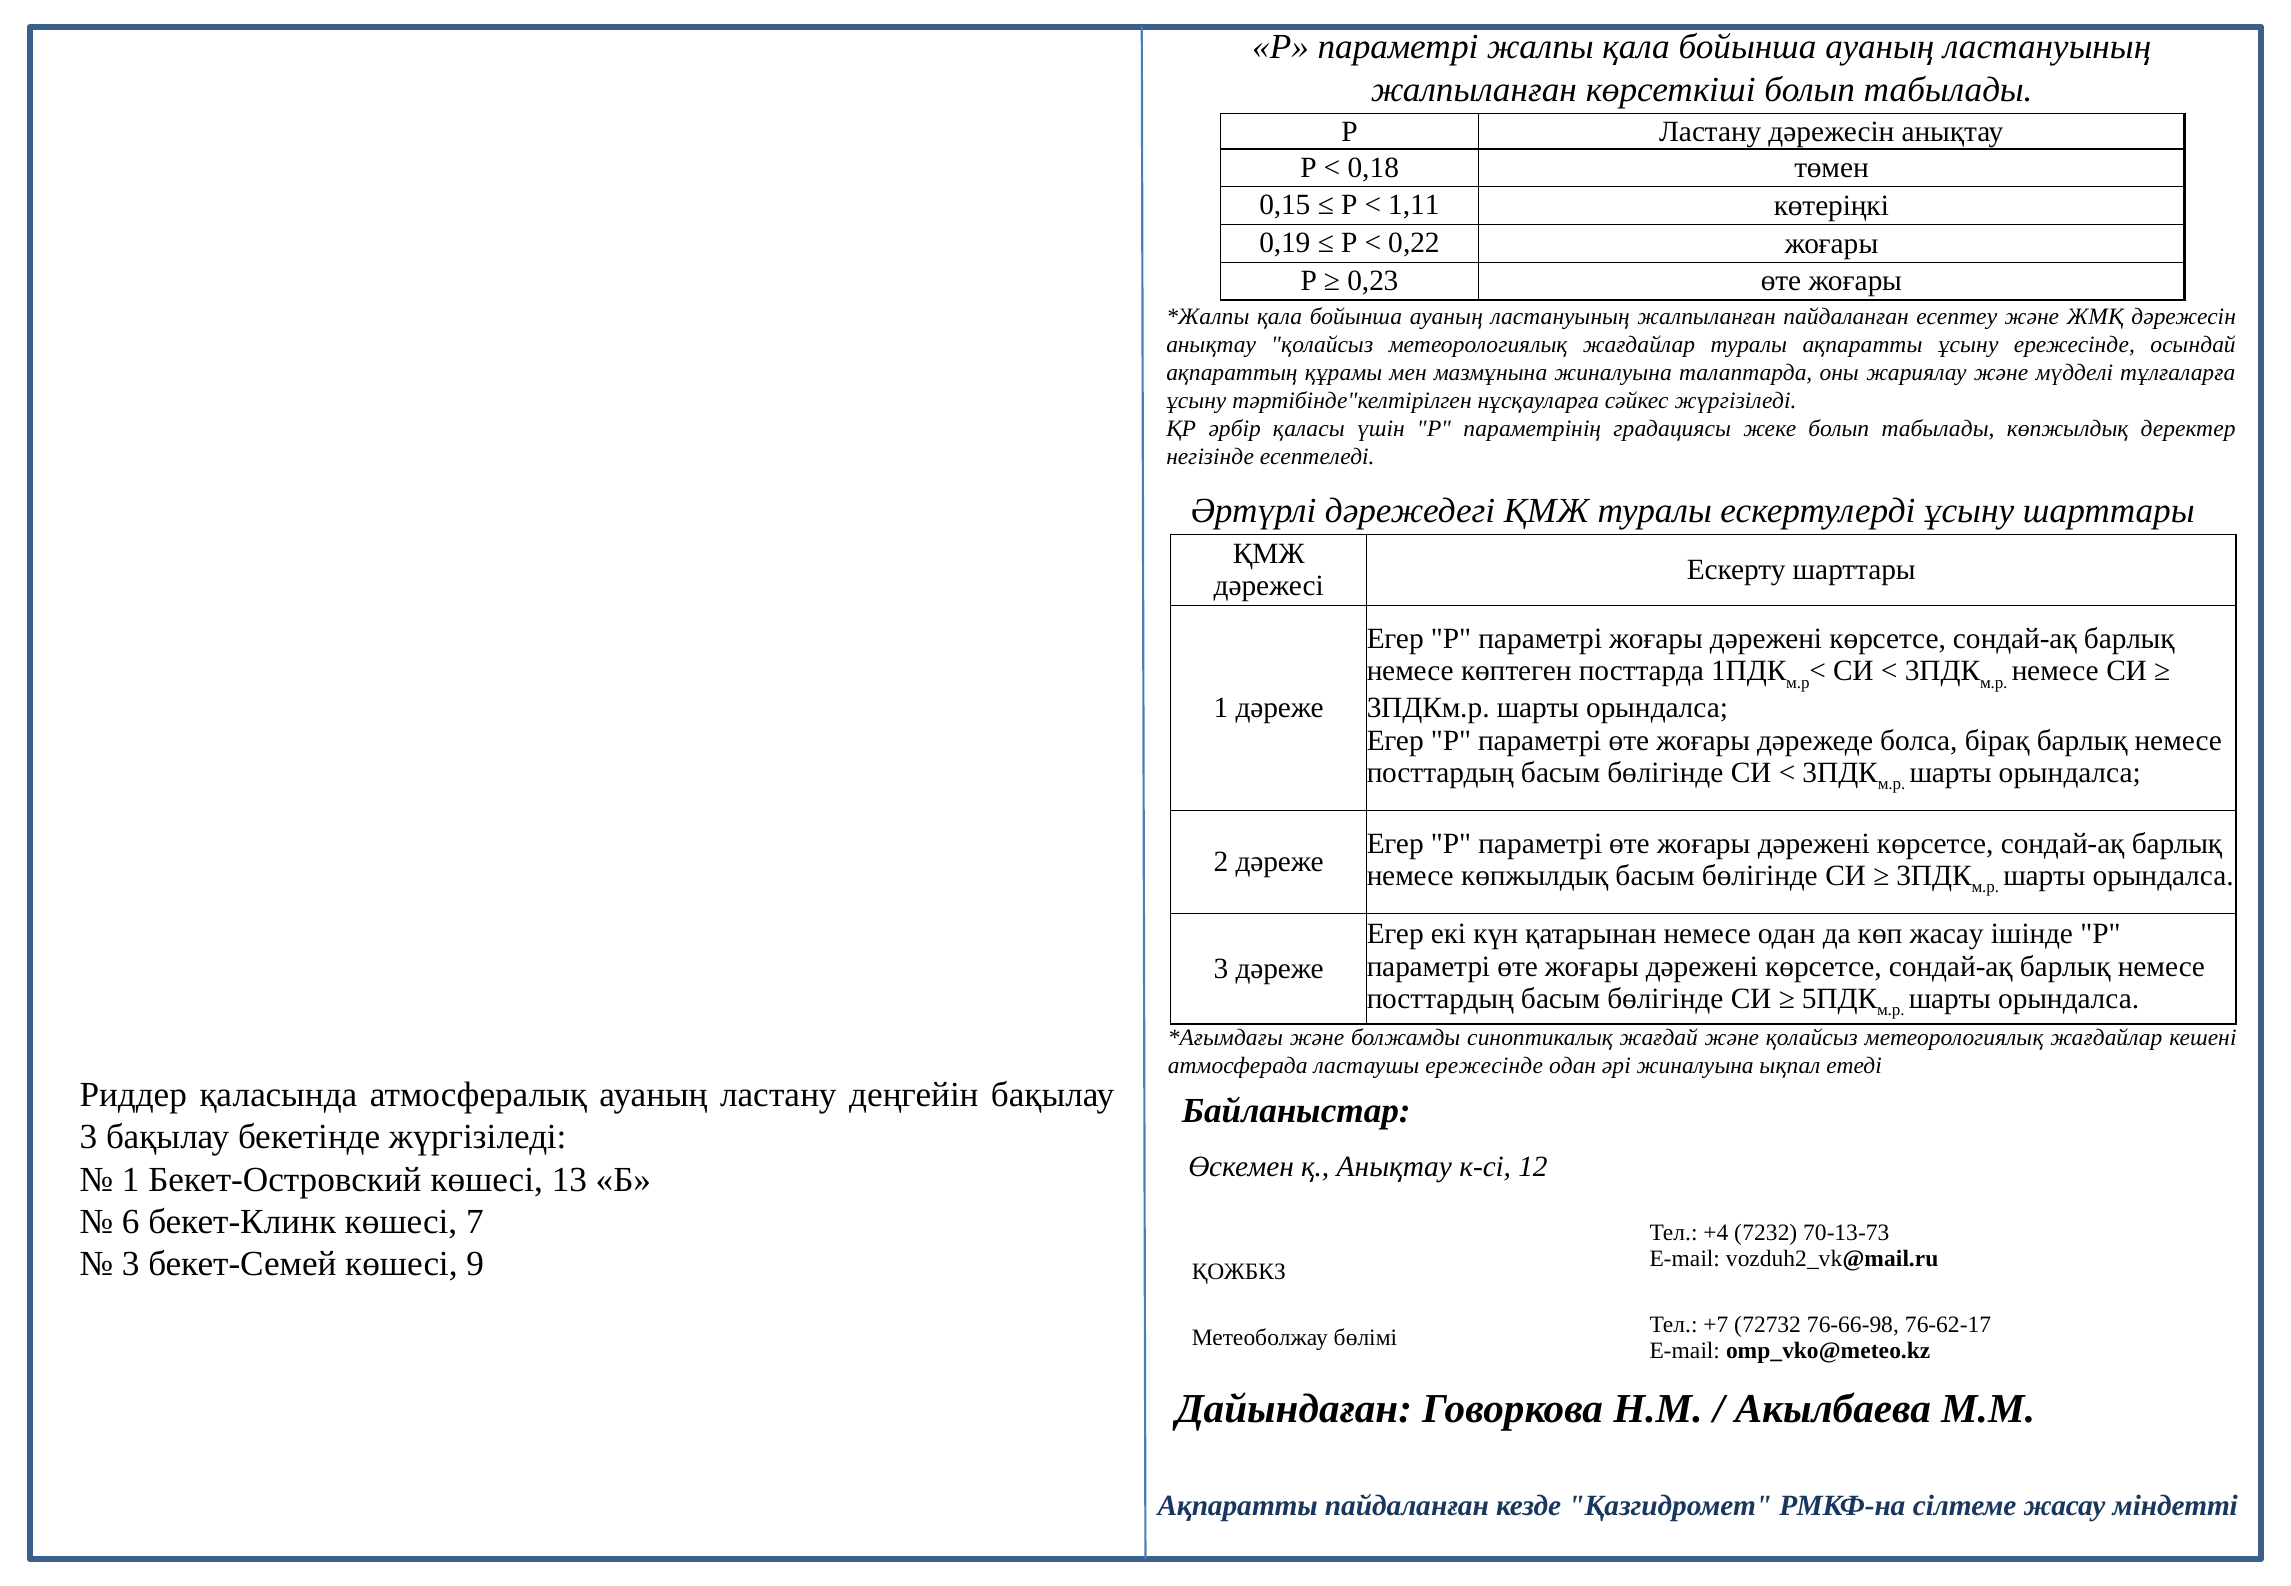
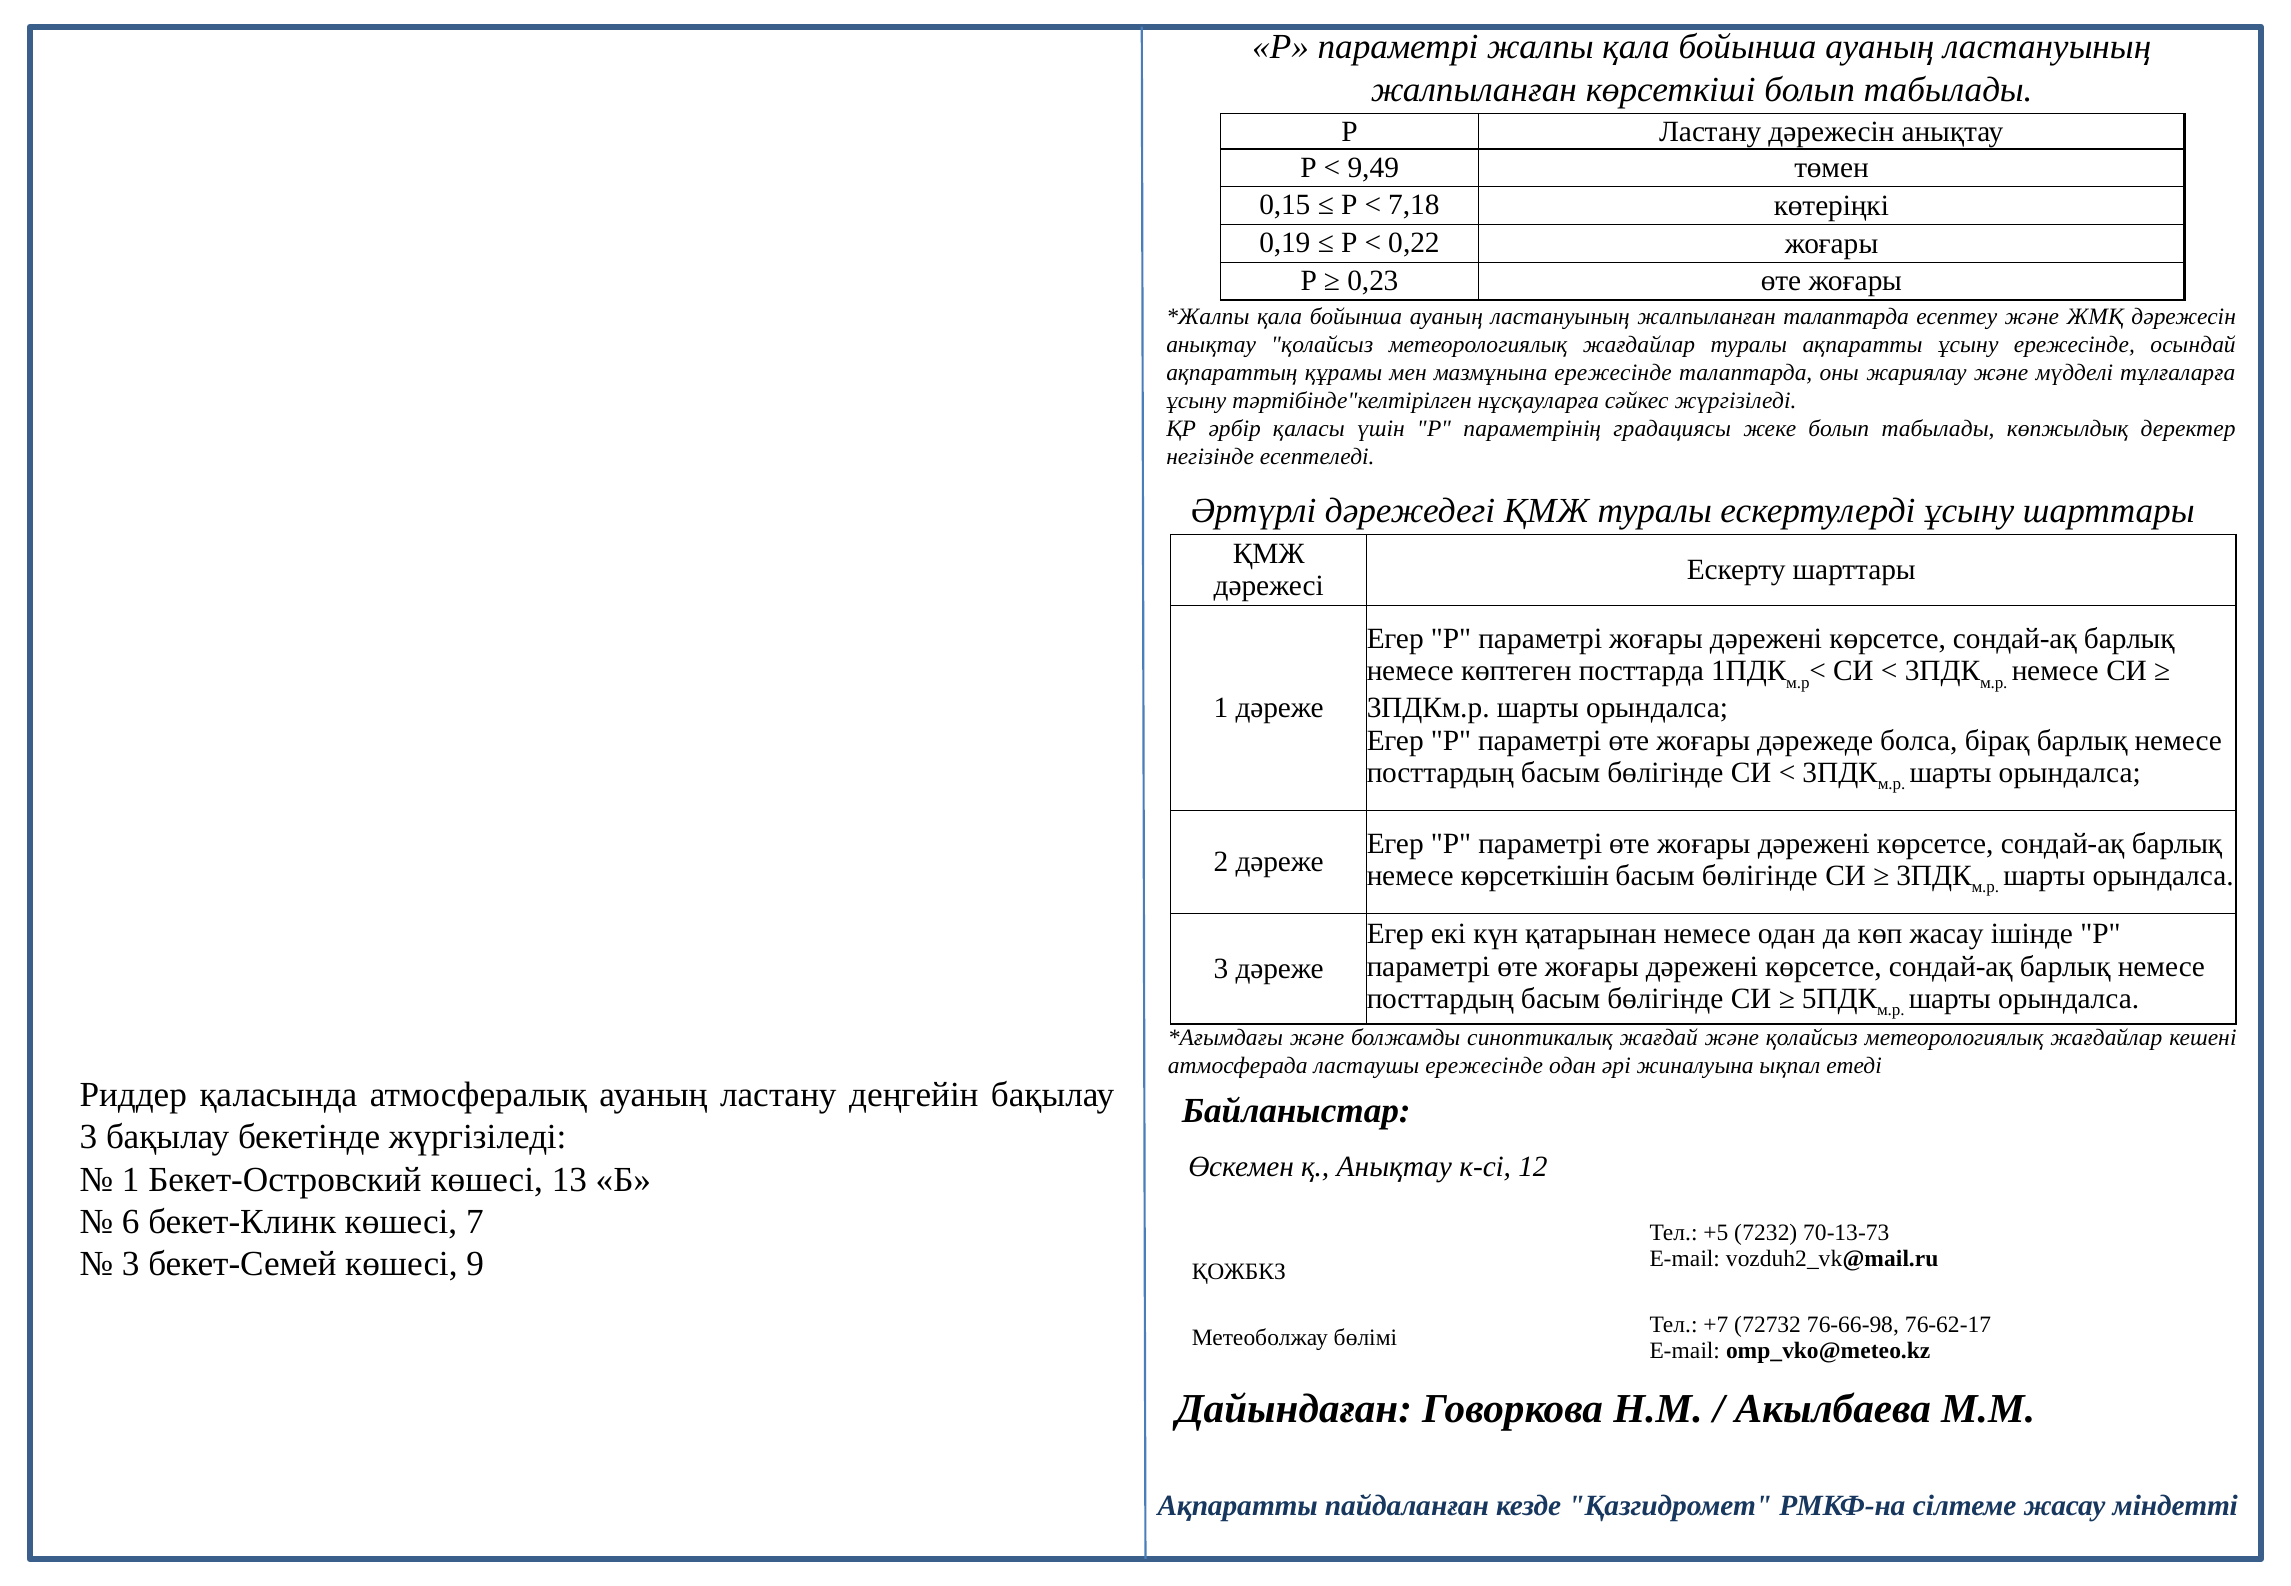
0,18: 0,18 -> 9,49 (1373, 167)
1,11: 1,11 -> 7,18 (1414, 205)
жалпыланған пайдаланған: пайдаланған -> талаптарда (1846, 316)
мазмұнына жиналуына: жиналуына -> ережесінде (1613, 373)
немесе көпжылдық: көпжылдық -> көрсеткішін (1535, 876)
+4: +4 -> +5 (1716, 1233)
